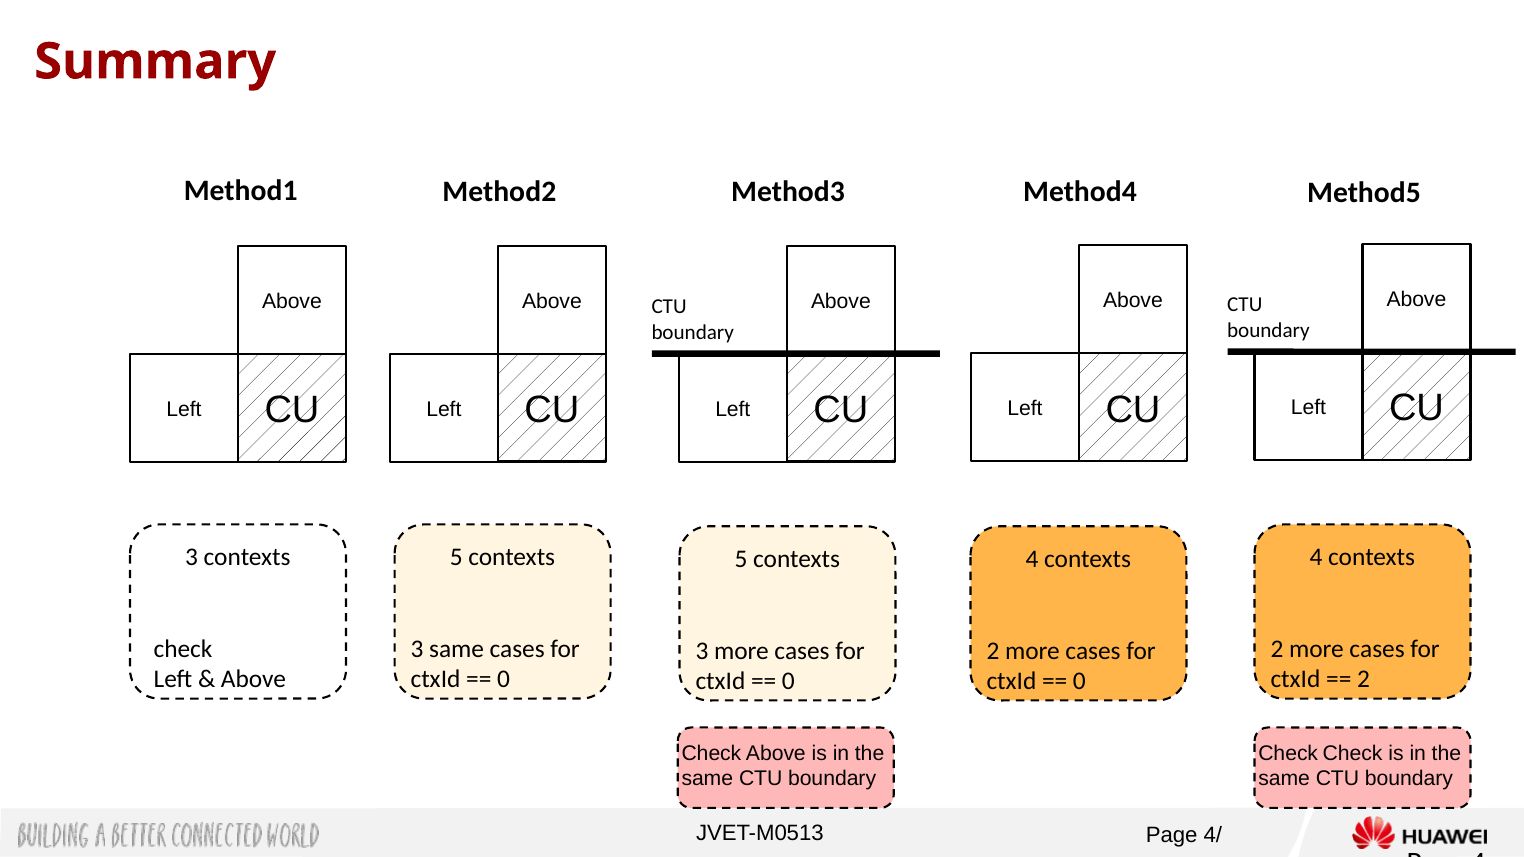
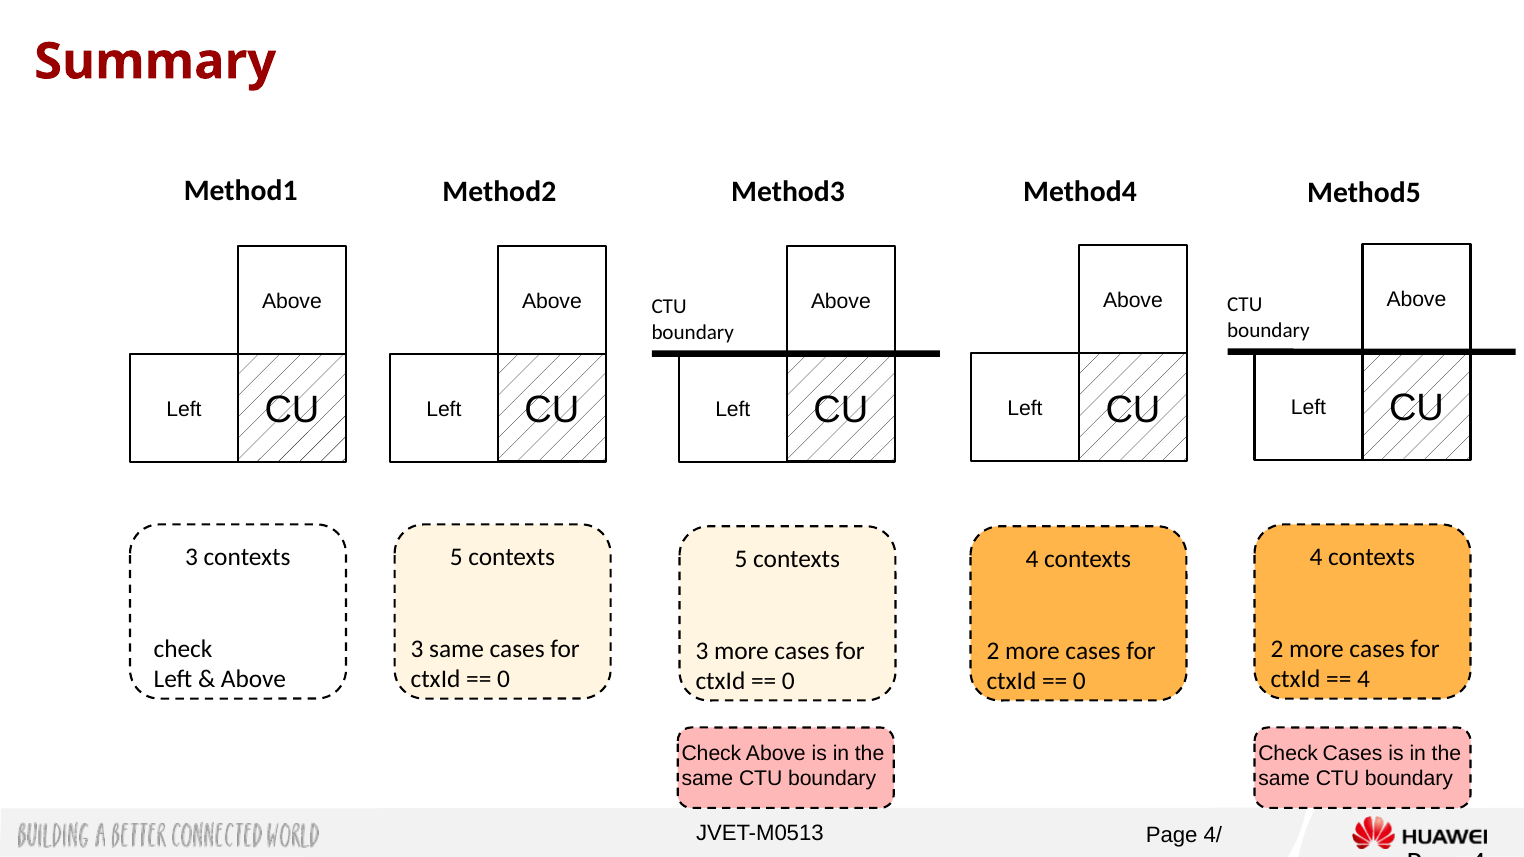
2: 2 -> 4 (1363, 680)
Check Check: Check -> Cases (1353, 753)
